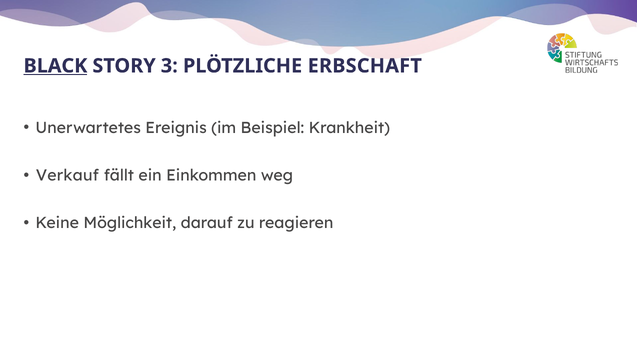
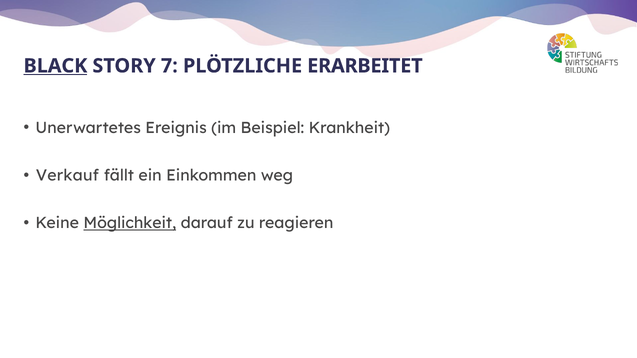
3: 3 -> 7 (169, 66)
ERBSCHAFT: ERBSCHAFT -> ERARBEITET (365, 66)
Möglichkeit underline: none -> present (130, 223)
